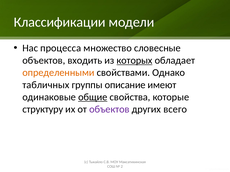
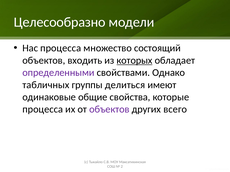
Классификации: Классификации -> Целесообразно (60, 22)
словесные: словесные -> состоящий (157, 48)
определенными colour: orange -> purple (58, 73)
описание: описание -> делиться (125, 85)
общие underline: present -> none (93, 97)
структуру: структуру -> процесса (43, 110)
